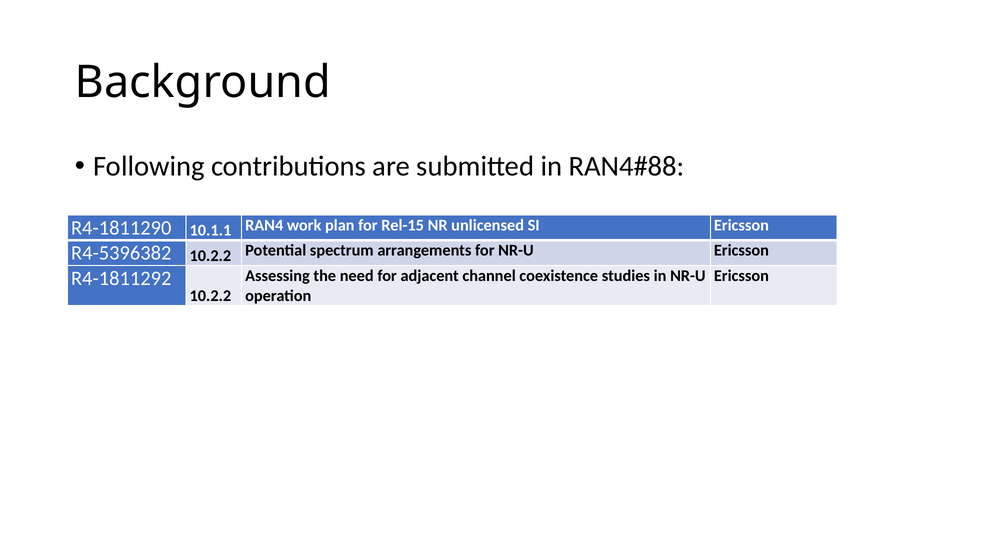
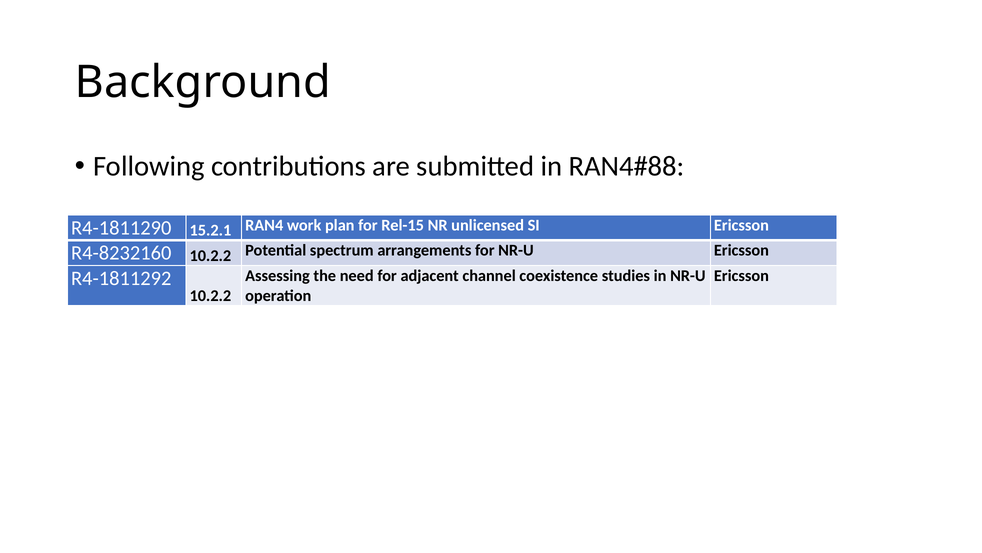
10.1.1: 10.1.1 -> 15.2.1 (210, 230)
R4-5396382: R4-5396382 -> R4-8232160 (121, 253)
